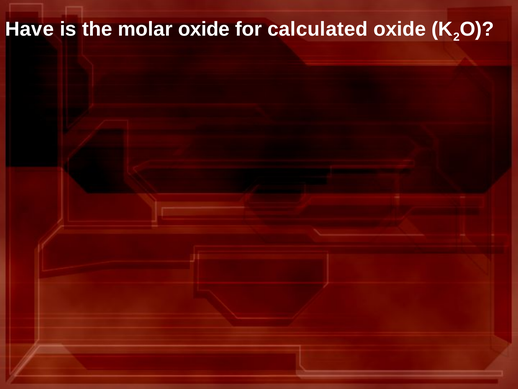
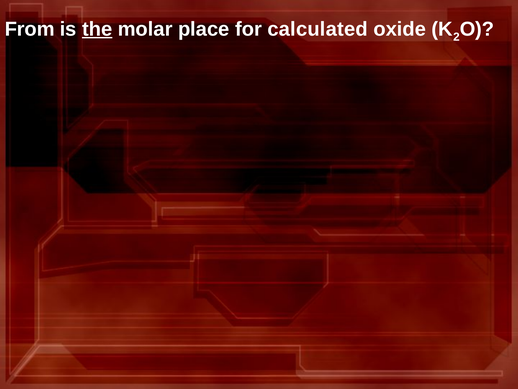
Have: Have -> From (30, 29)
the underline: none -> present (97, 29)
molar oxide: oxide -> place (204, 29)
